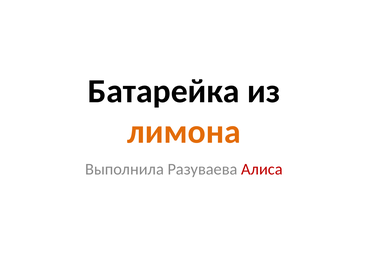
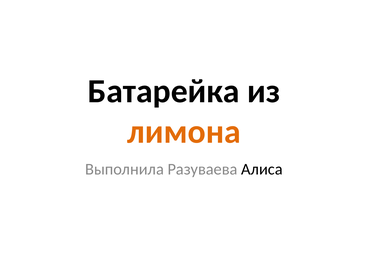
Алиса colour: red -> black (262, 169)
